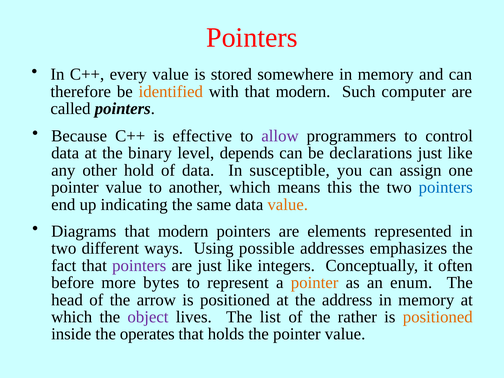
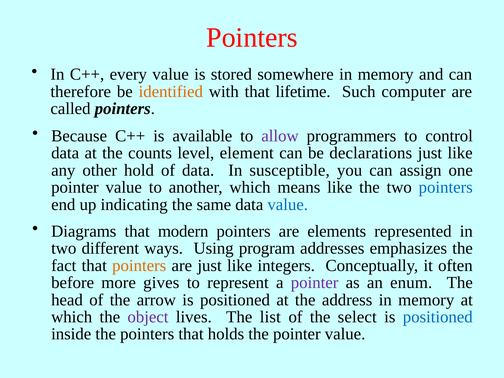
with that modern: modern -> lifetime (303, 91)
effective: effective -> available (202, 136)
binary: binary -> counts (150, 153)
depends: depends -> element (247, 153)
means this: this -> like (340, 187)
value colour: orange -> blue (288, 205)
possible: possible -> program (267, 248)
pointers colour: purple -> orange (139, 266)
bytes: bytes -> gives (161, 283)
pointer colour: orange -> purple (315, 283)
rather: rather -> select (357, 317)
positioned colour: orange -> blue (438, 317)
the operates: operates -> pointers (147, 334)
